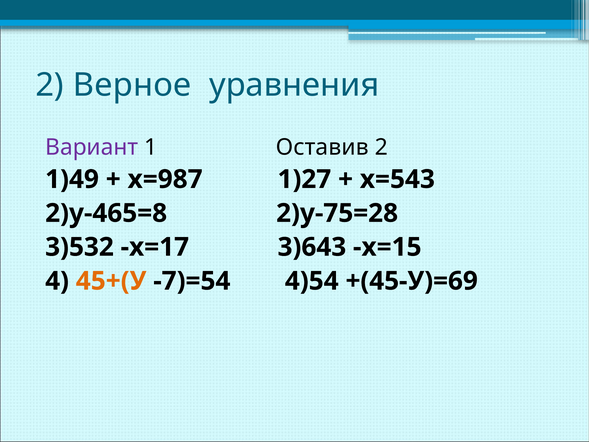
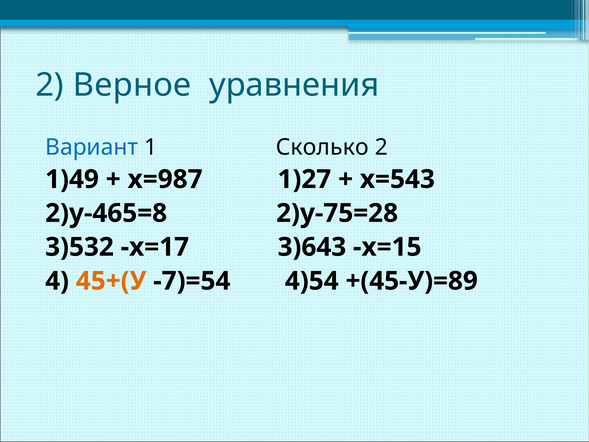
Вариант colour: purple -> blue (92, 147)
Оставив: Оставив -> Сколько (322, 147)
+(45-У)=69: +(45-У)=69 -> +(45-У)=89 (412, 281)
